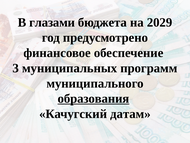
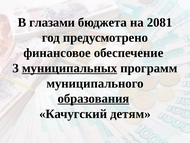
2029: 2029 -> 2081 (160, 22)
муниципальных underline: none -> present (70, 68)
датам: датам -> детям (130, 114)
